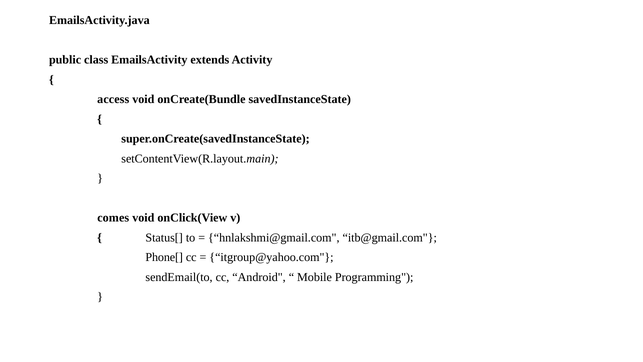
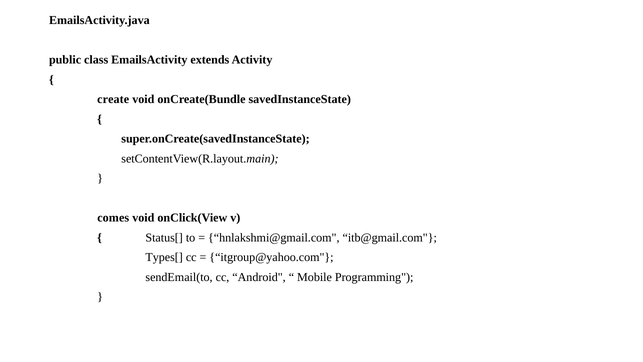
access: access -> create (113, 99)
Phone[: Phone[ -> Types[ (164, 257)
